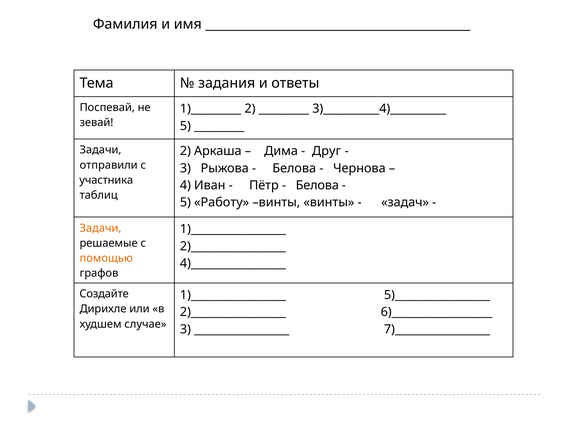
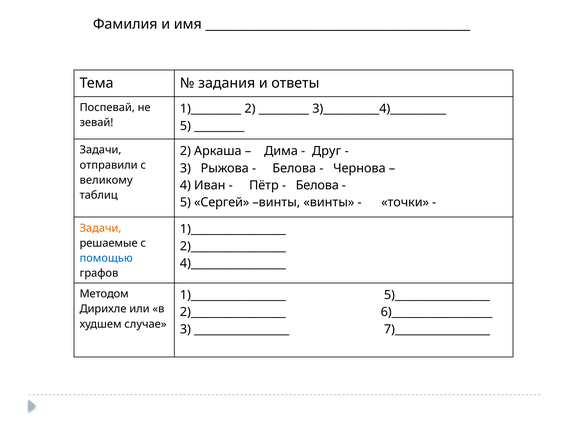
участника: участника -> великому (106, 180)
Работу: Работу -> Сергей (222, 203)
задач: задач -> точки (405, 203)
помощью colour: orange -> blue (106, 259)
Создайте: Создайте -> Методом (104, 294)
